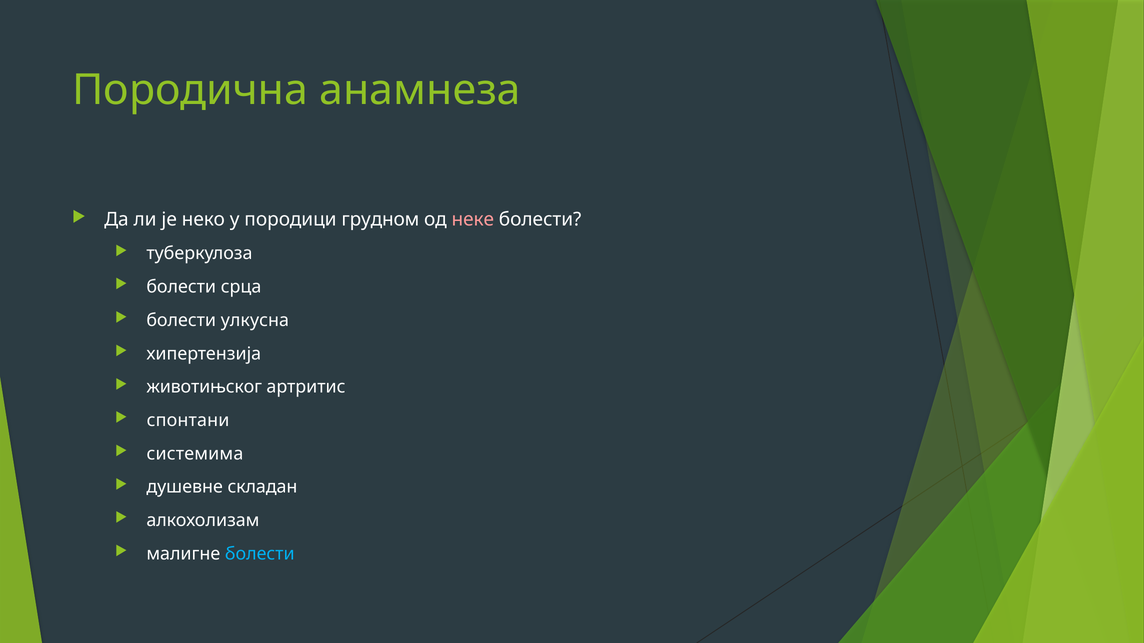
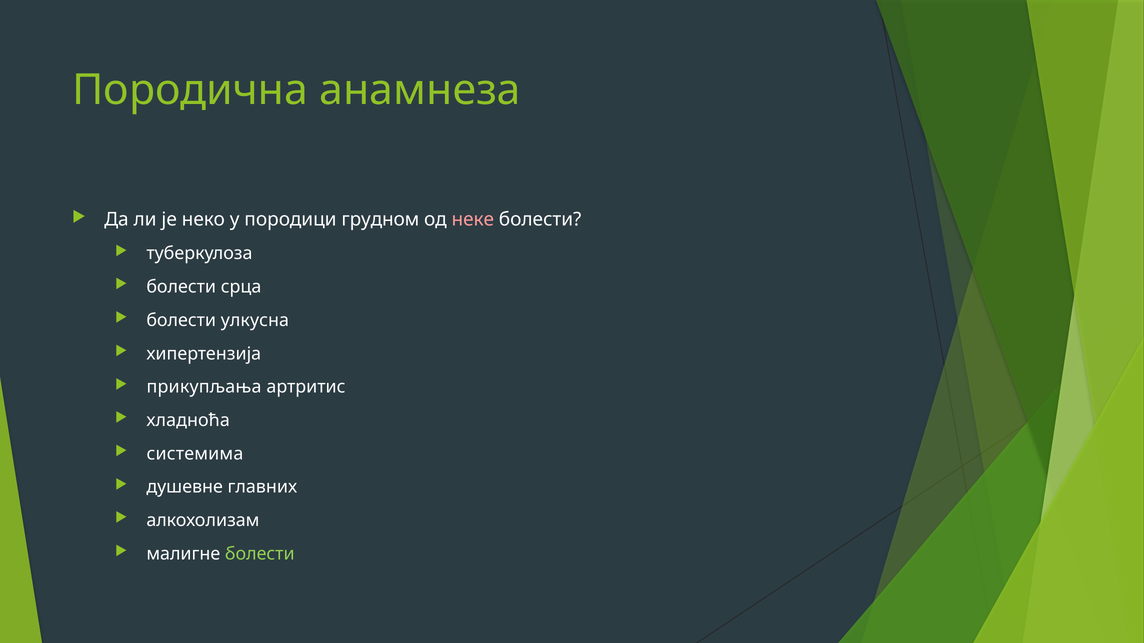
животињског: животињског -> прикупљања (204, 387)
спонтани: спонтани -> хладноћа (188, 421)
складан: складан -> главних (262, 487)
болести colour: light blue -> light green (260, 554)
